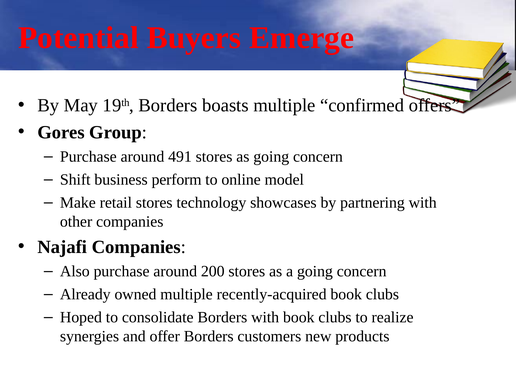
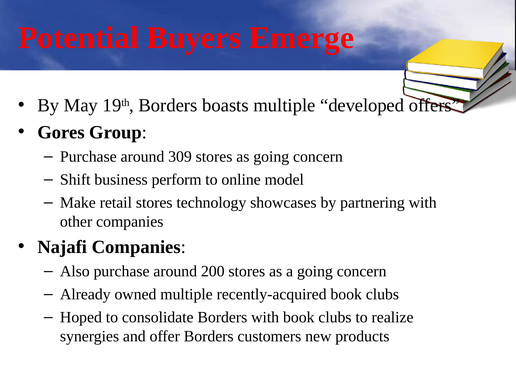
confirmed: confirmed -> developed (362, 105)
491: 491 -> 309 (180, 157)
